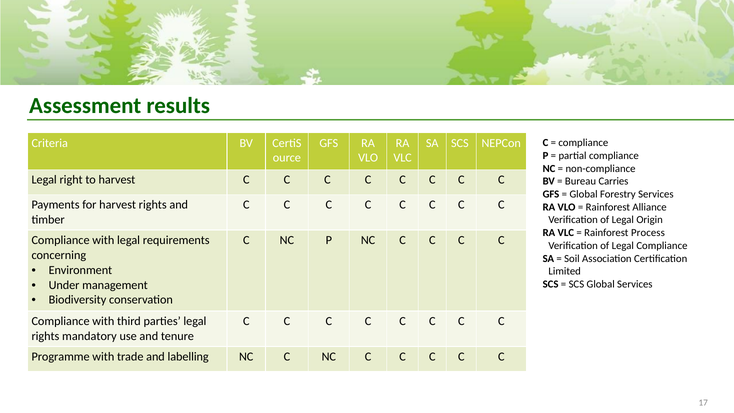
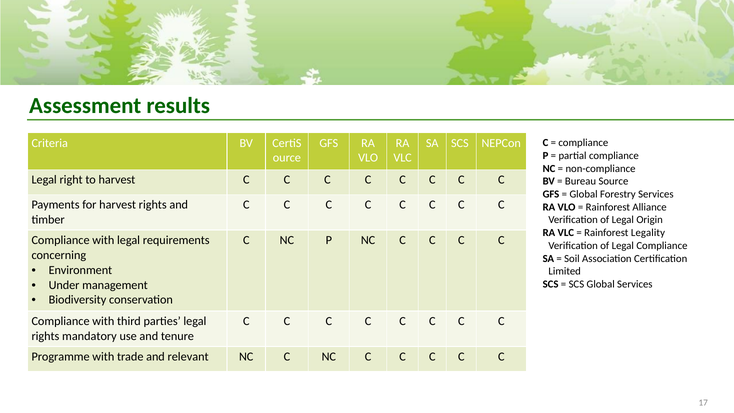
Carries: Carries -> Source (613, 181)
Process: Process -> Legality (648, 233)
labelling: labelling -> relevant (188, 356)
